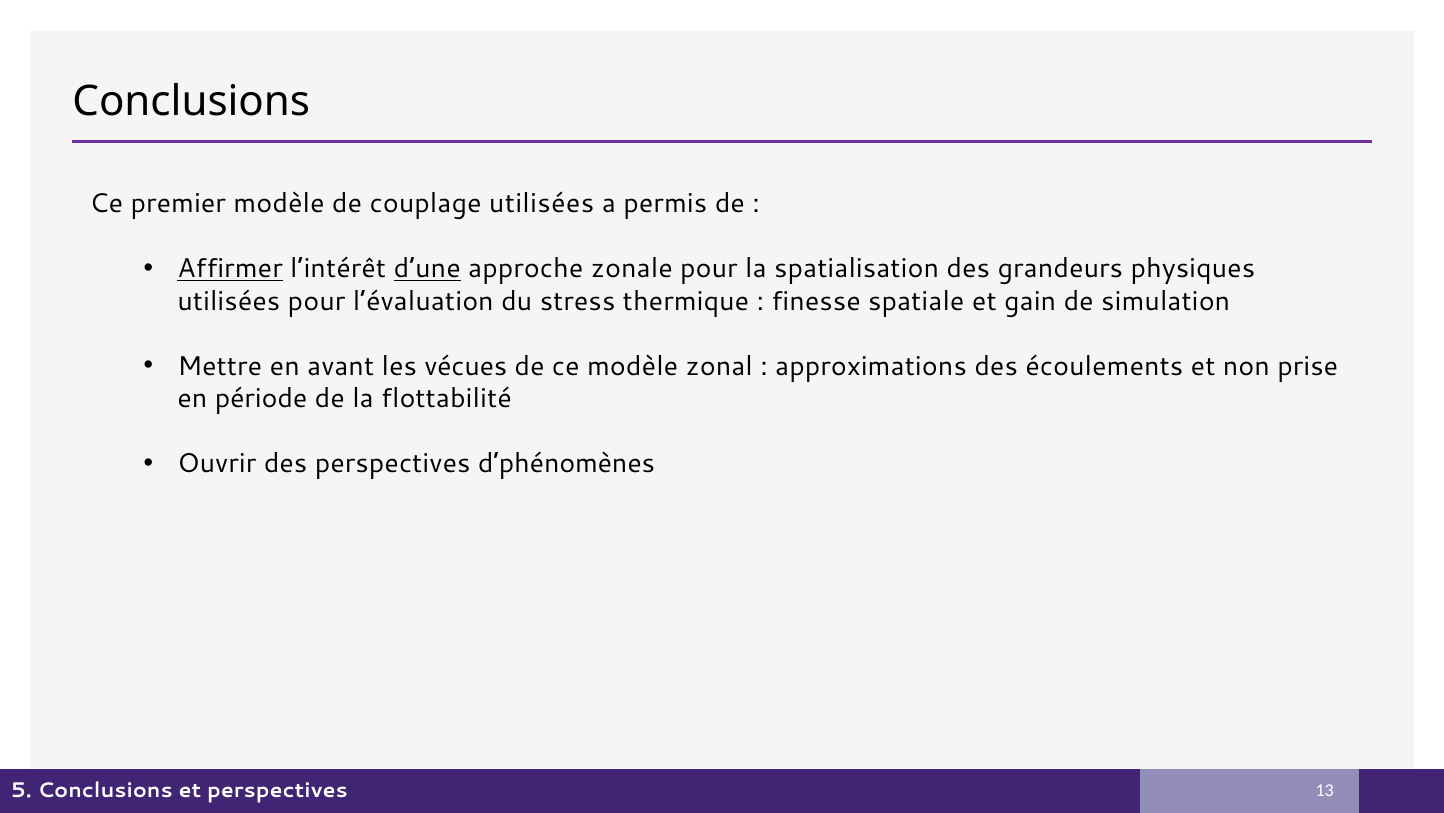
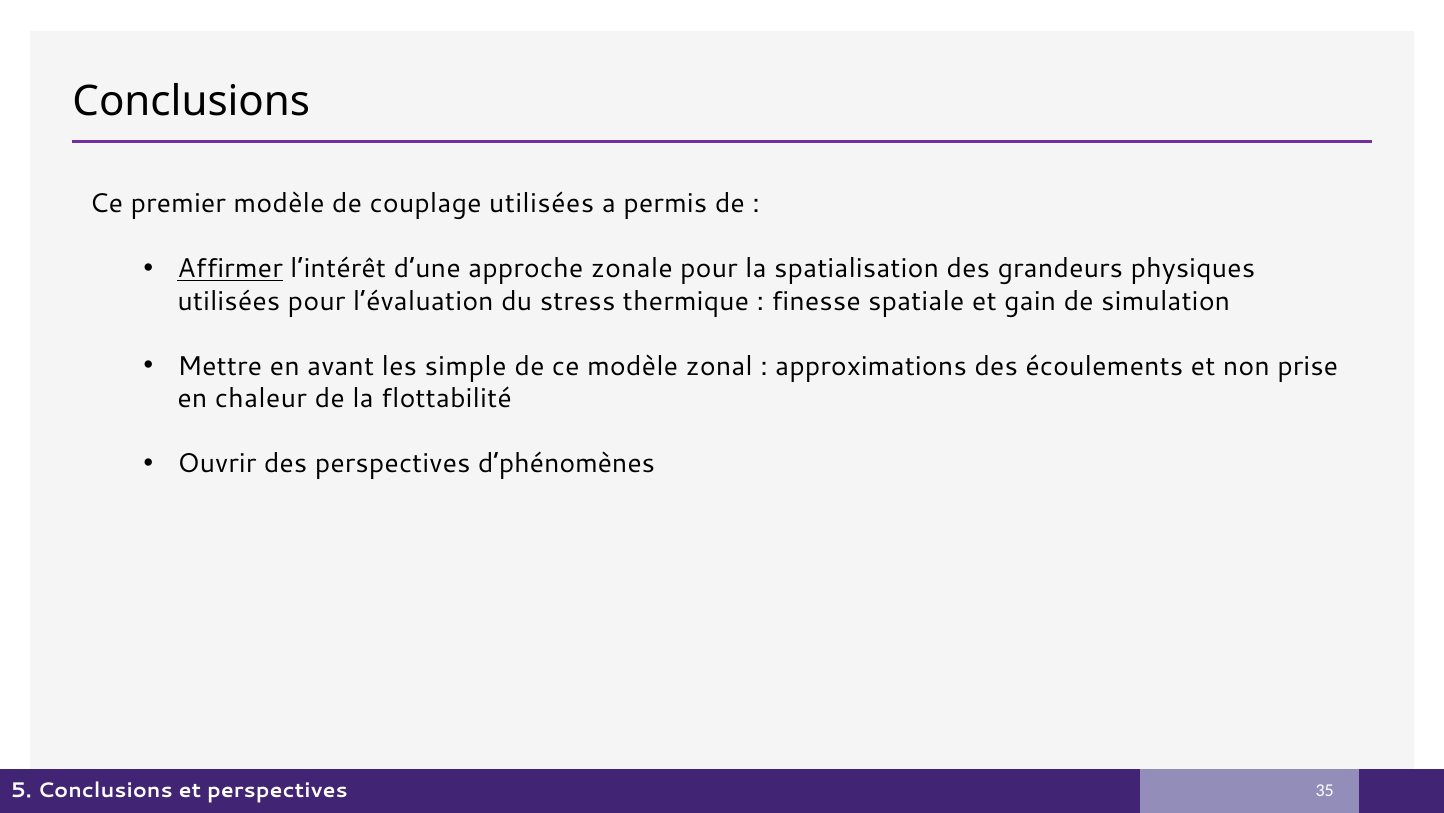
d’une underline: present -> none (427, 269)
vécues: vécues -> simple (466, 366)
période: période -> chaleur (261, 399)
13: 13 -> 35 (1325, 790)
